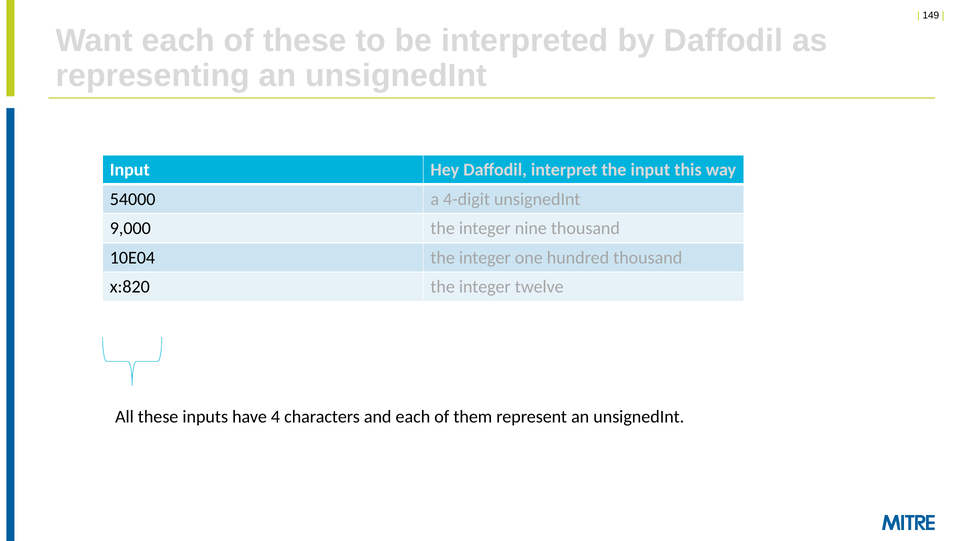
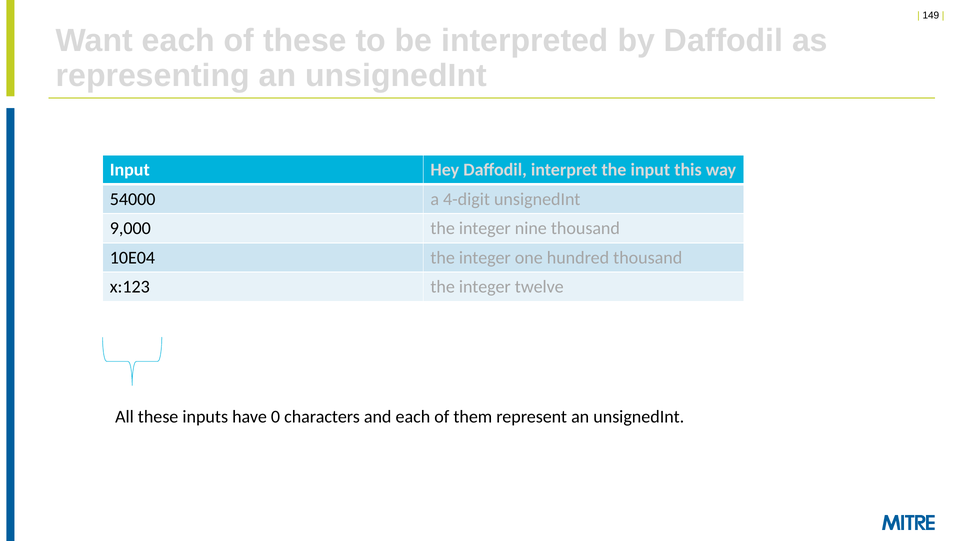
x:820: x:820 -> x:123 (130, 287)
4: 4 -> 0 (276, 417)
